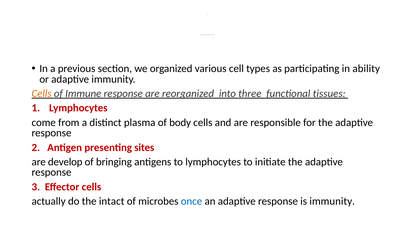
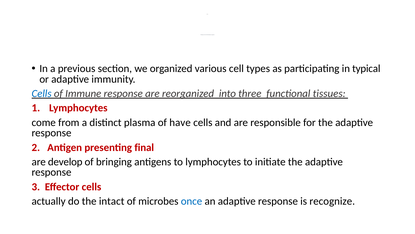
ability: ability -> typical (366, 69)
Cells colour: orange -> blue (42, 93)
body: body -> have (180, 122)
sites: sites -> final (144, 147)
is immunity: immunity -> recognize (332, 201)
